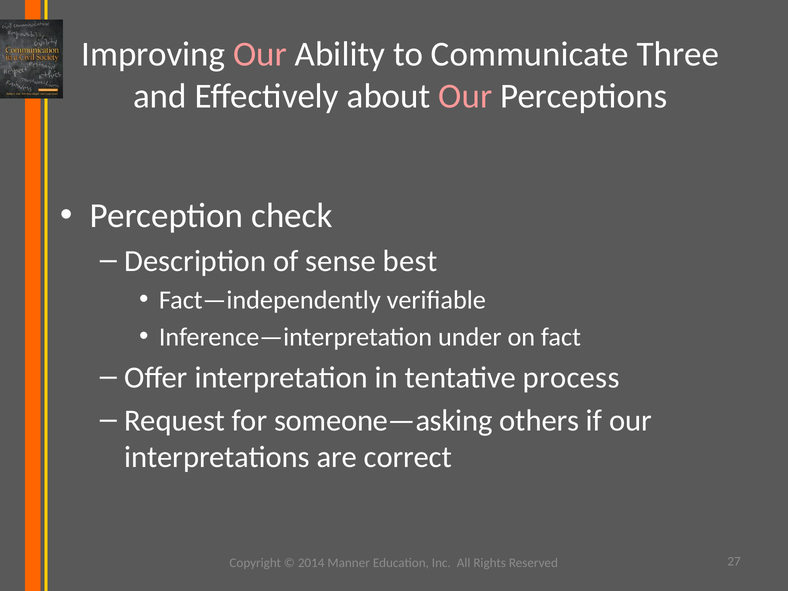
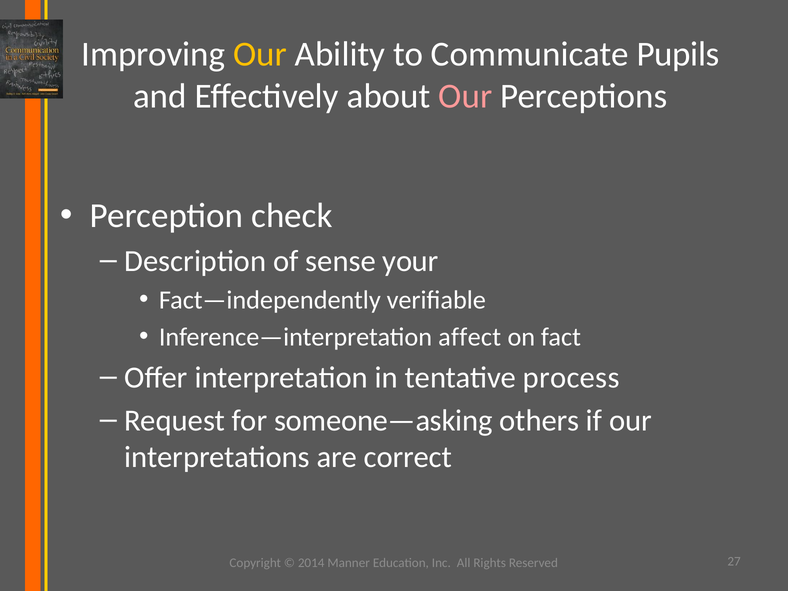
Our colour: pink -> yellow (260, 54)
Three: Three -> Pupils (678, 54)
best: best -> your (410, 261)
under: under -> affect (470, 337)
